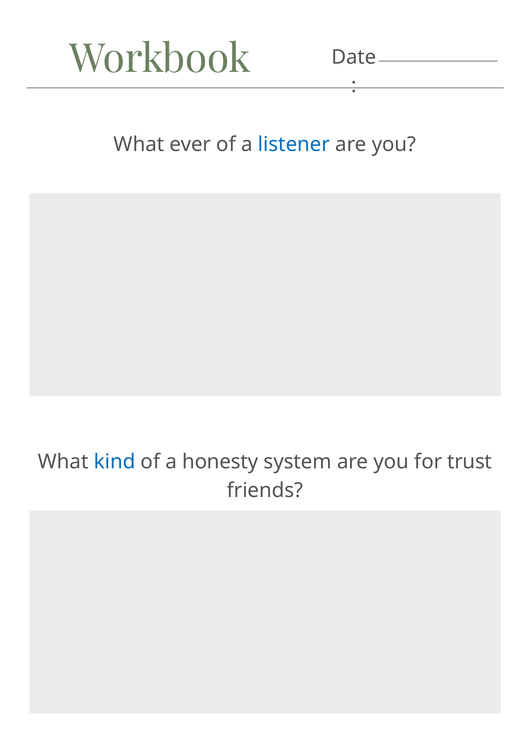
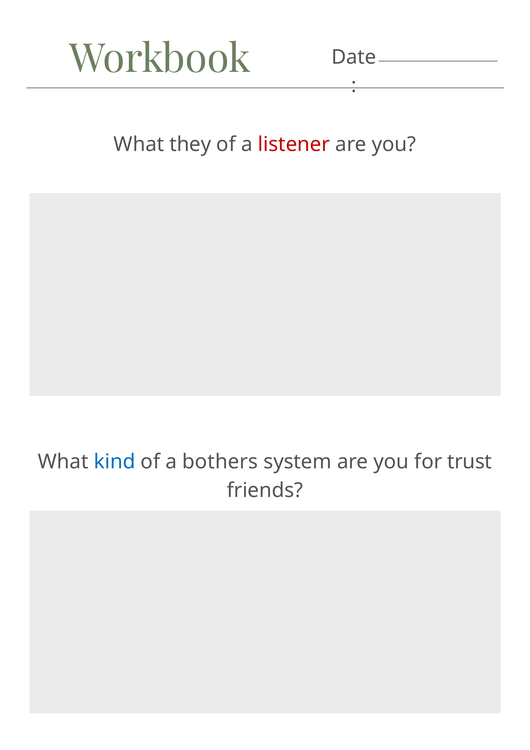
ever: ever -> they (190, 144)
listener colour: blue -> red (294, 144)
honesty: honesty -> bothers (220, 462)
